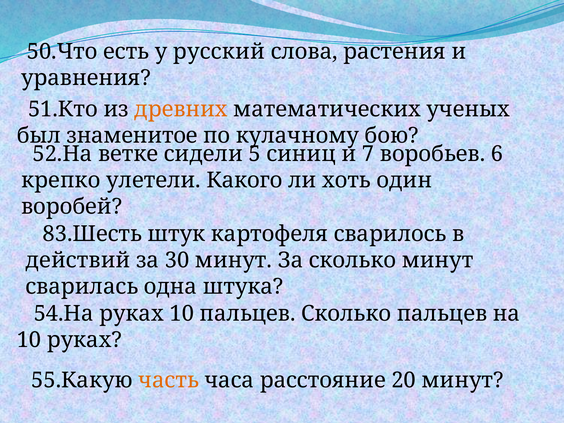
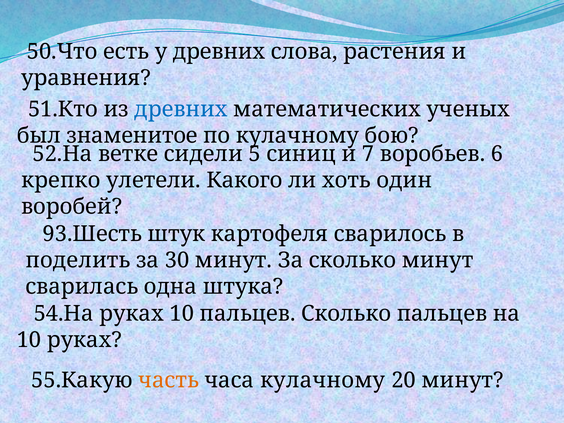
у русский: русский -> древних (219, 52)
древних colour: orange -> blue (181, 109)
83.Шесть: 83.Шесть -> 93.Шесть (92, 234)
действий: действий -> поделить (78, 260)
часа расстояние: расстояние -> кулачному (323, 380)
